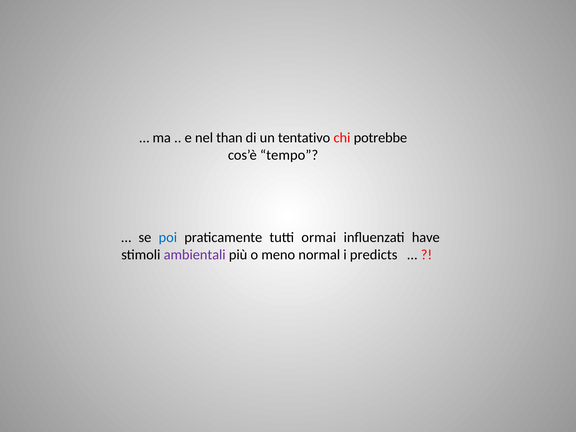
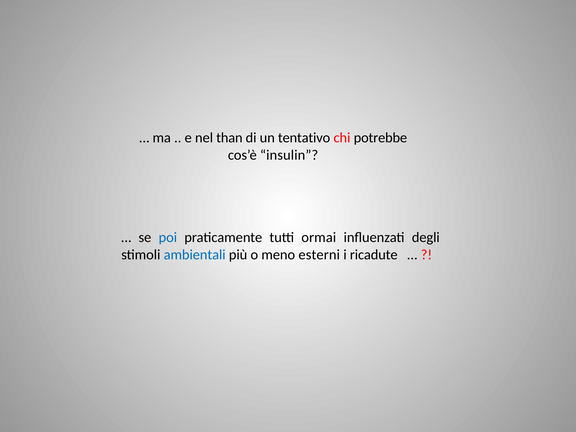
tempo: tempo -> insulin (289, 155)
have: have -> degli (426, 238)
ambientali colour: purple -> blue (195, 255)
normal: normal -> esterni (319, 255)
predicts: predicts -> ricadute (374, 255)
